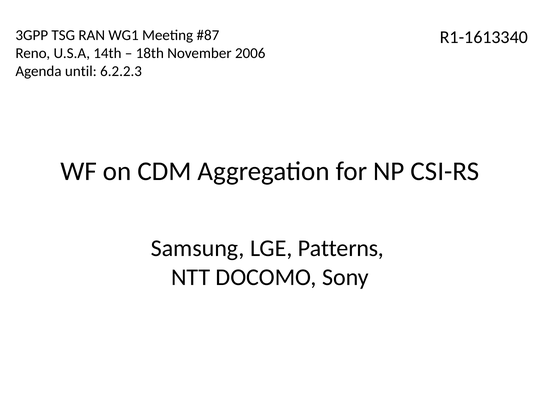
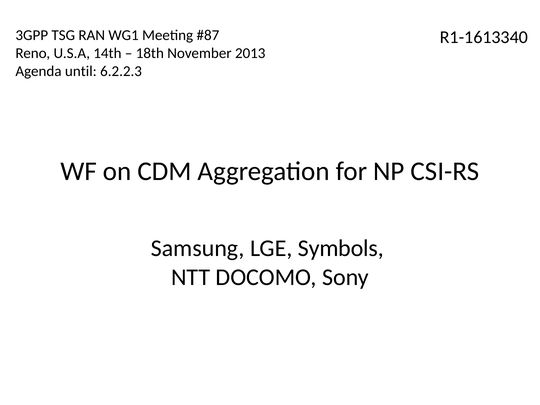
2006: 2006 -> 2013 (250, 53)
Patterns: Patterns -> Symbols (341, 248)
